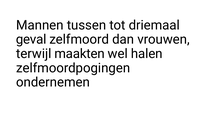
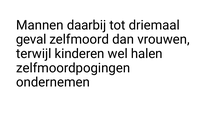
tussen: tussen -> daarbij (87, 25)
maakten: maakten -> kinderen (80, 54)
